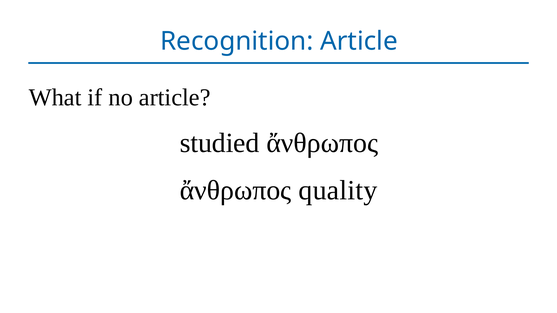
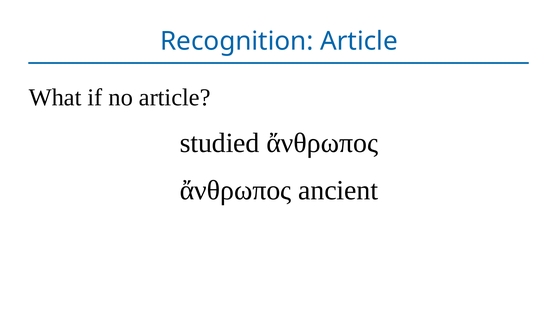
quality: quality -> ancient (338, 190)
